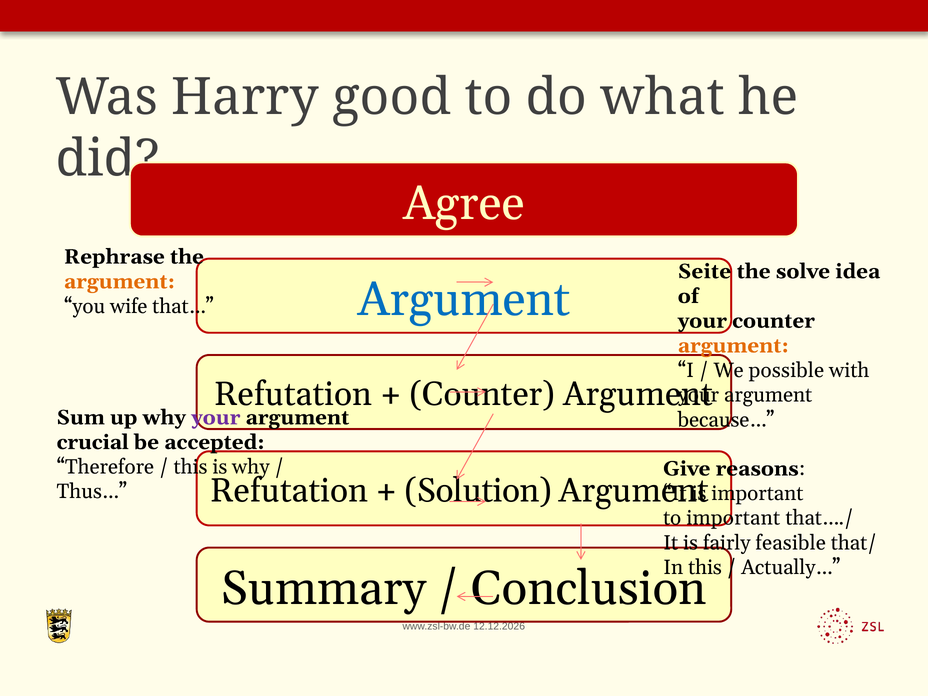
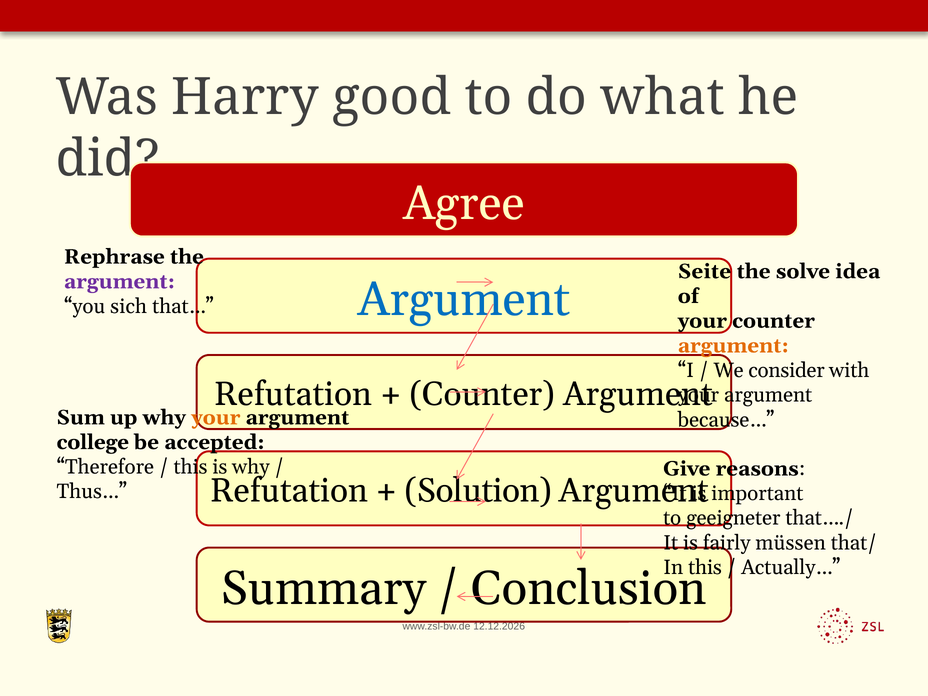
argument colour: orange -> purple (120, 282)
wife: wife -> sich (129, 306)
possible: possible -> consider (787, 370)
your colour: purple -> orange (216, 417)
crucial: crucial -> college (93, 442)
to important: important -> geeigneter (733, 518)
feasible: feasible -> müssen (791, 543)
